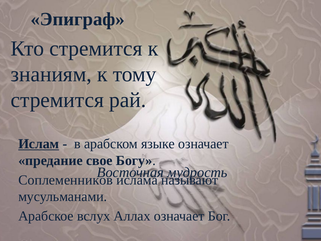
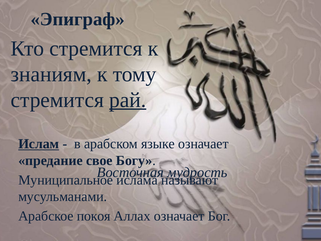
рай underline: none -> present (128, 100)
Соплеменников: Соплеменников -> Муниципальное (66, 180)
вслух: вслух -> покоя (94, 216)
